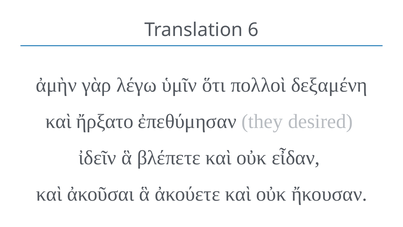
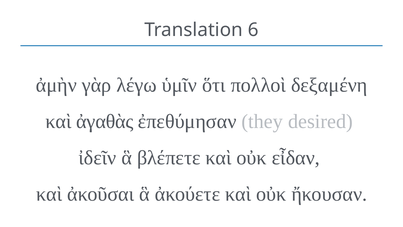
ἤρξατο: ἤρξατο -> ἀγαθὰς (105, 121)
